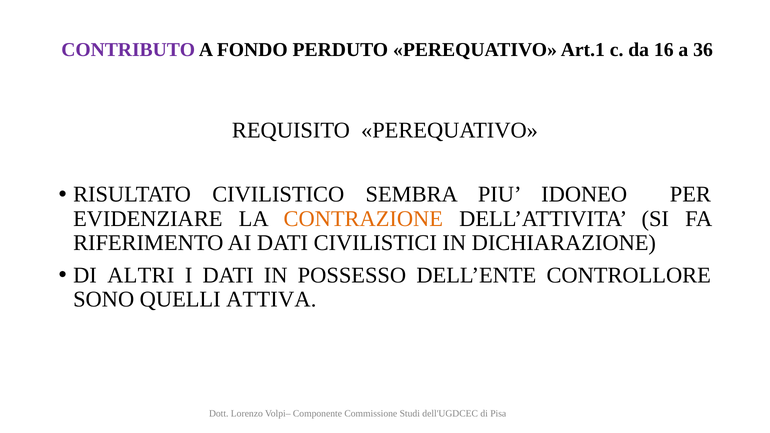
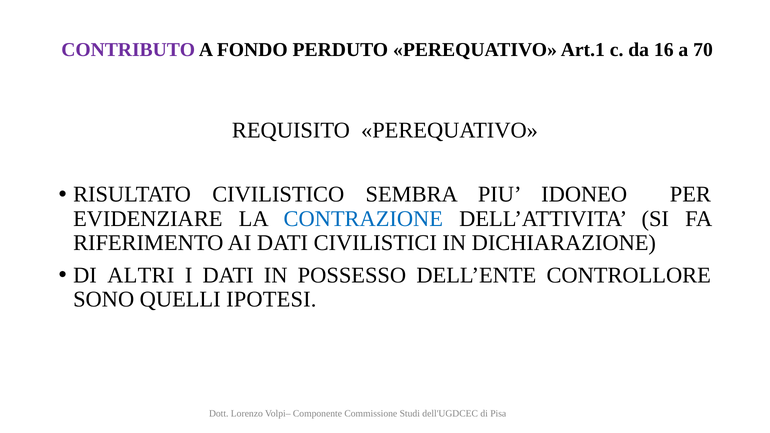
36: 36 -> 70 (703, 50)
CONTRAZIONE colour: orange -> blue (363, 219)
ATTIVA: ATTIVA -> IPOTESI (271, 299)
